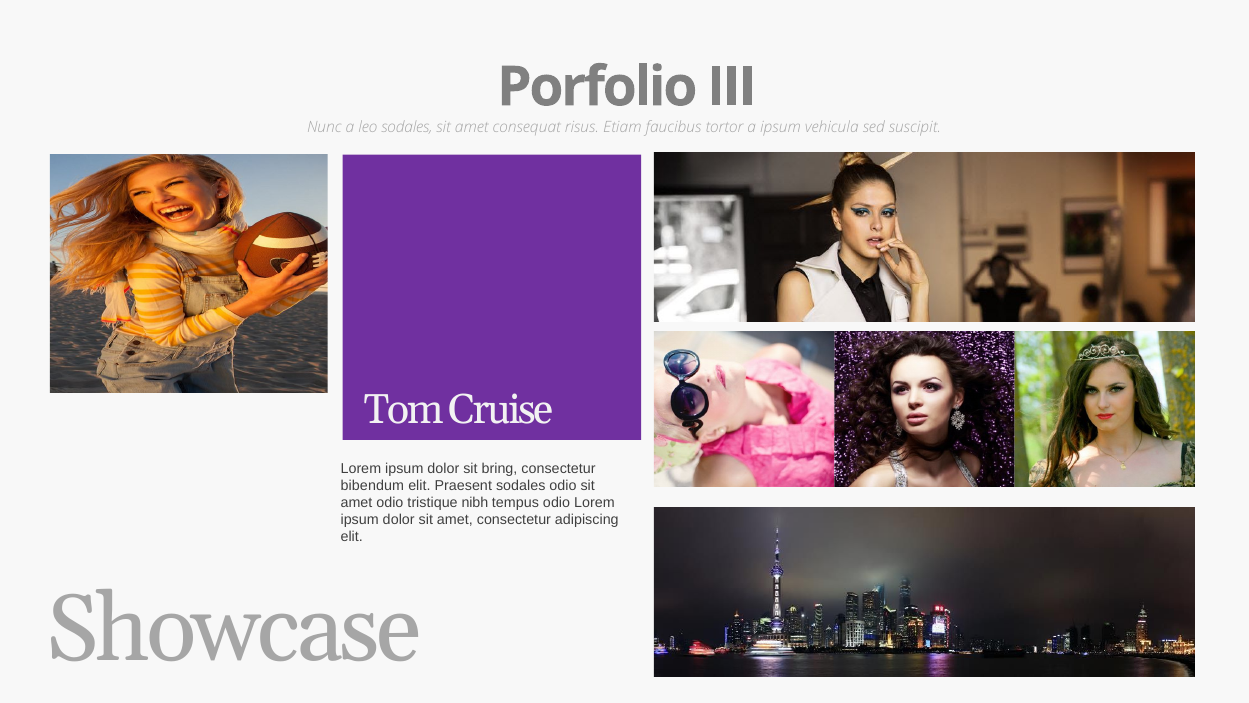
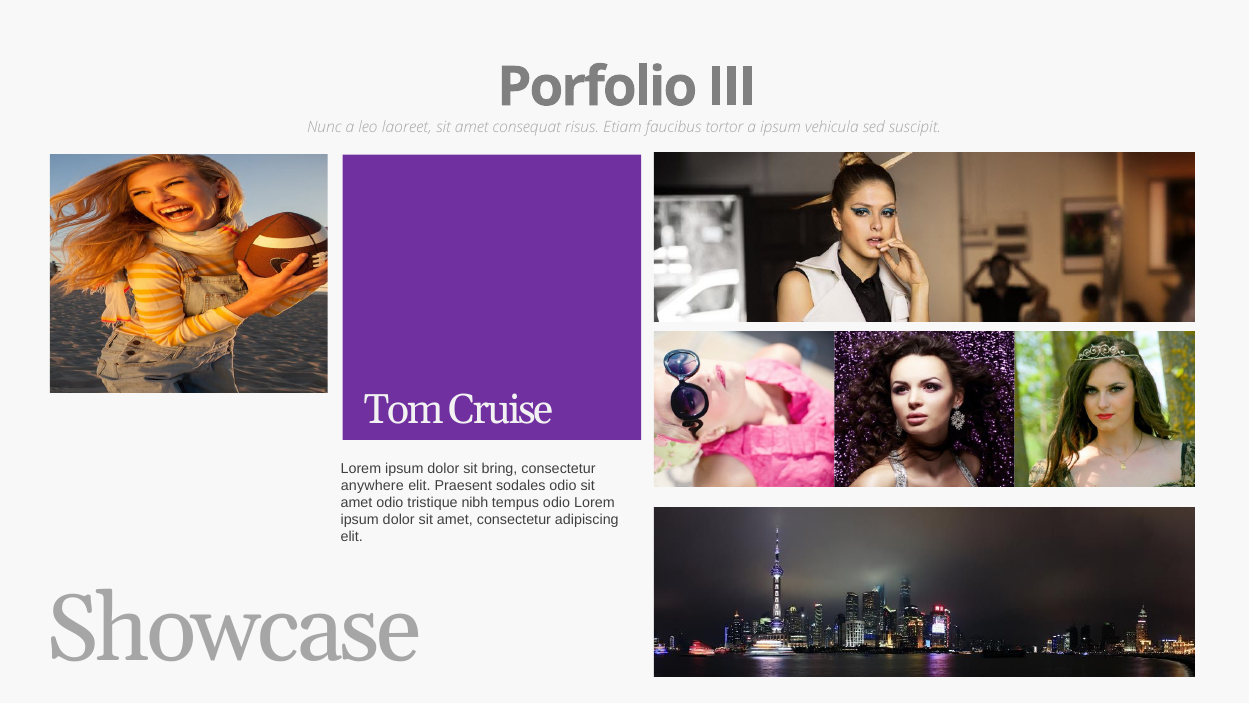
leo sodales: sodales -> laoreet (407, 128)
bibendum: bibendum -> anywhere (372, 485)
